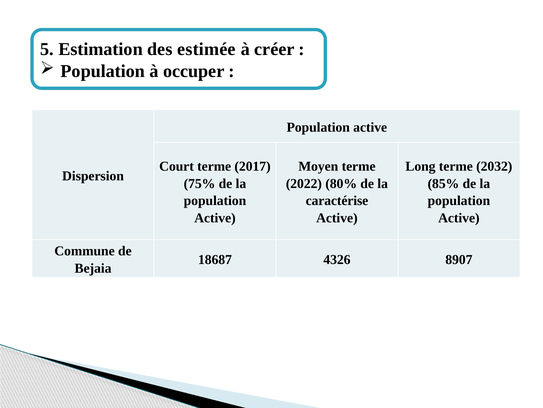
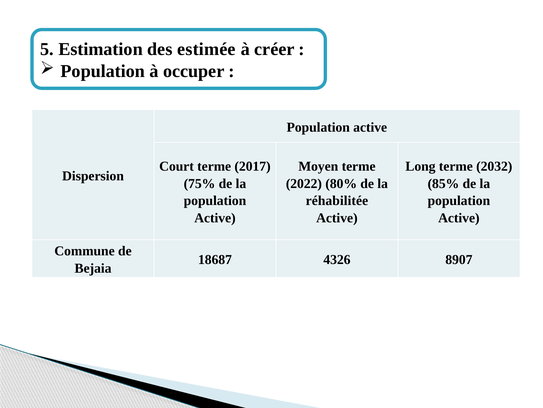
caractérise: caractérise -> réhabilitée (337, 200)
